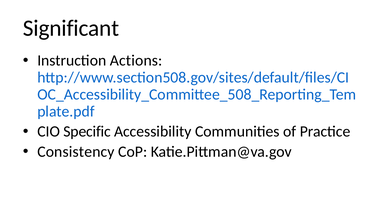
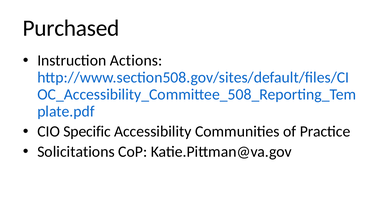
Significant: Significant -> Purchased (71, 28)
Consistency: Consistency -> Solicitations (76, 152)
